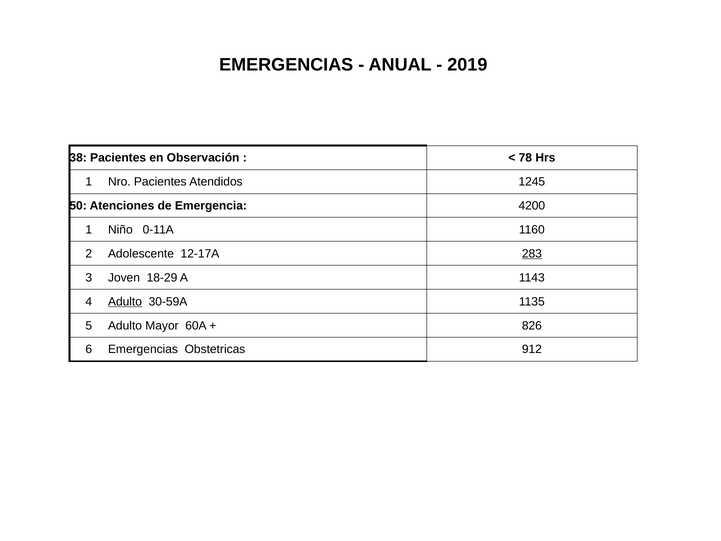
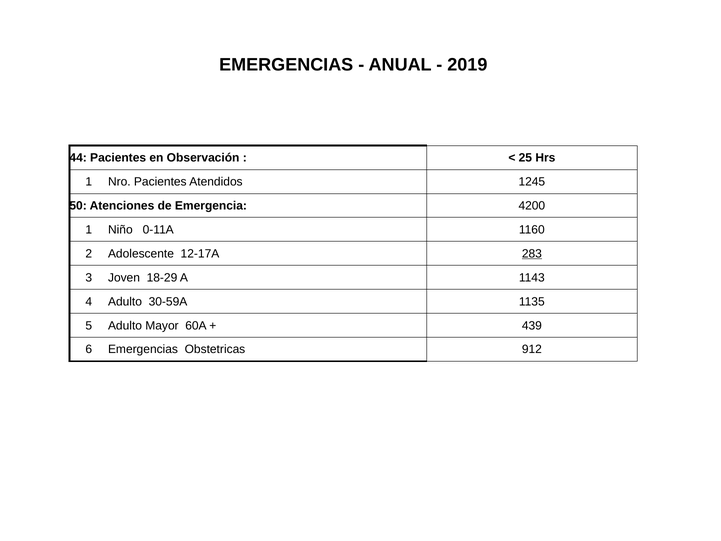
38: 38 -> 44 (78, 158)
78: 78 -> 25 (525, 158)
Adulto underline: present -> none (125, 301)
826: 826 -> 439 (532, 325)
